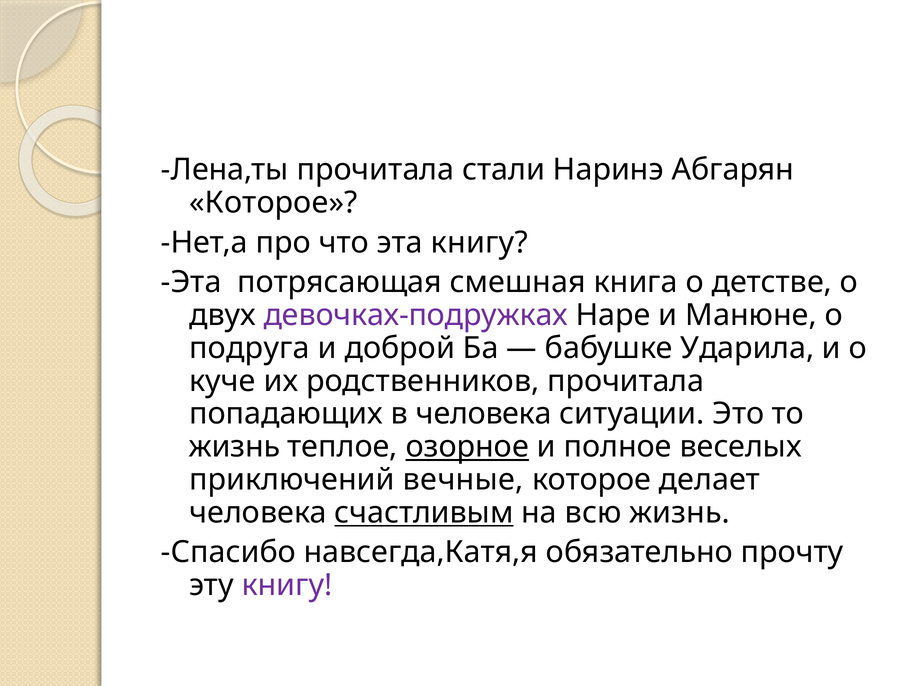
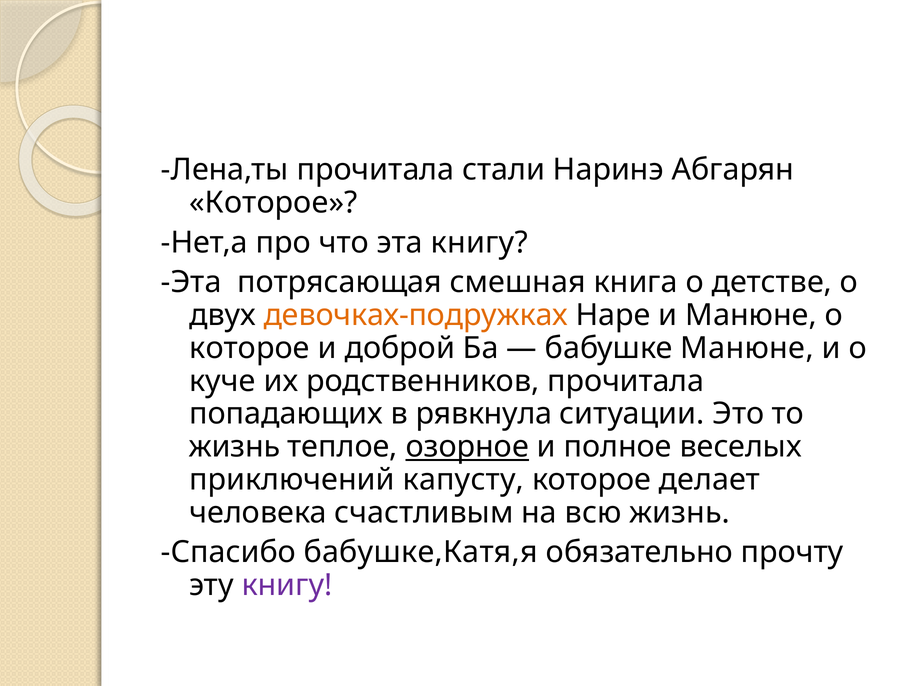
девочках-подружках colour: purple -> orange (416, 315)
подруга: подруга -> которое (250, 348)
бабушке Ударила: Ударила -> Maнюне (747, 348)
в человека: человека -> рявкнула (484, 414)
вечные: вечные -> капусту (463, 480)
счастливым underline: present -> none (424, 513)
навсегда,Катя,я: навсегда,Катя,я -> бабушке,Катя,я (421, 553)
